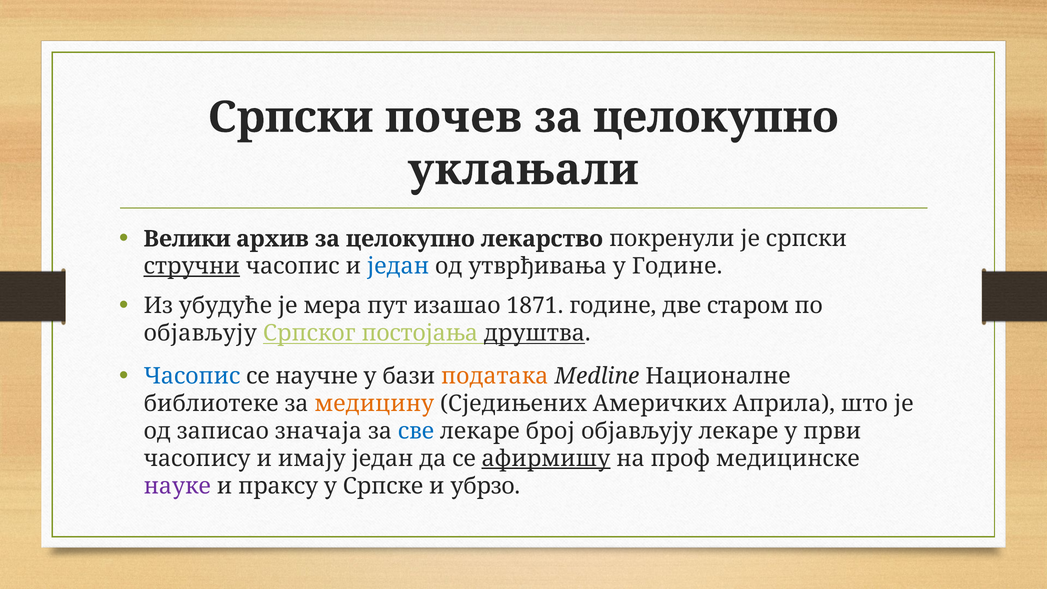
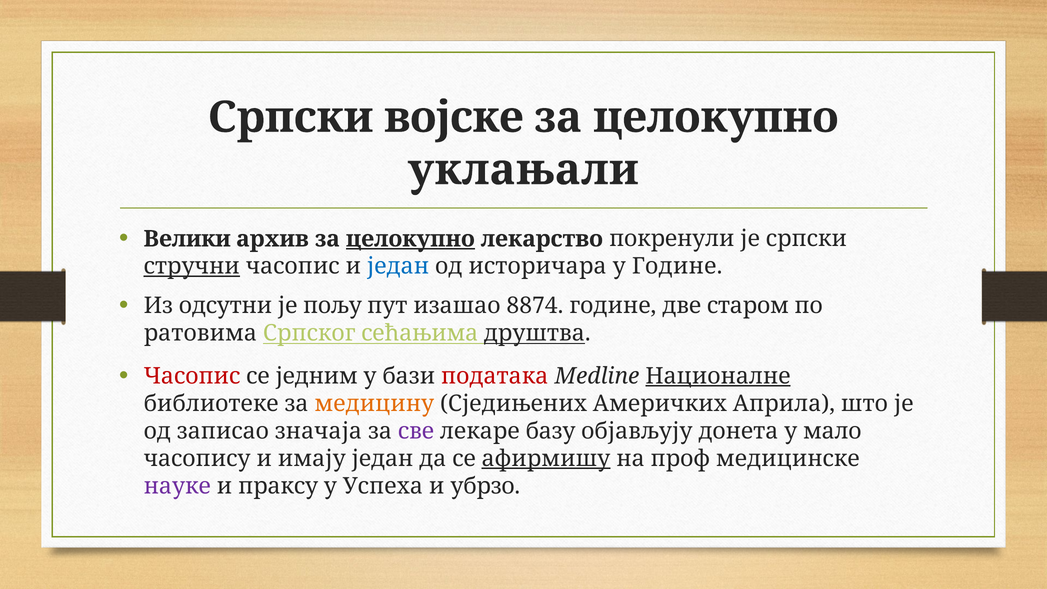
почев: почев -> војске (454, 117)
целокупно underline: none -> present (410, 239)
утврђивања: утврђивања -> историчара (538, 266)
убудуће: убудуће -> одсутни (226, 306)
мера: мера -> пољу (332, 306)
1871: 1871 -> 8874 (535, 306)
објављују: објављују -> ратовима (200, 333)
постојања: постојања -> сећањима (420, 333)
Часопис colour: blue -> red (192, 376)
научне: научне -> једним (317, 376)
података colour: orange -> red (495, 376)
Националне underline: none -> present (718, 376)
све colour: blue -> purple (416, 431)
број: број -> базу (551, 431)
објављују лекаре: лекаре -> донета (738, 431)
први: први -> мало (832, 431)
Српске: Српске -> Успеха (383, 486)
